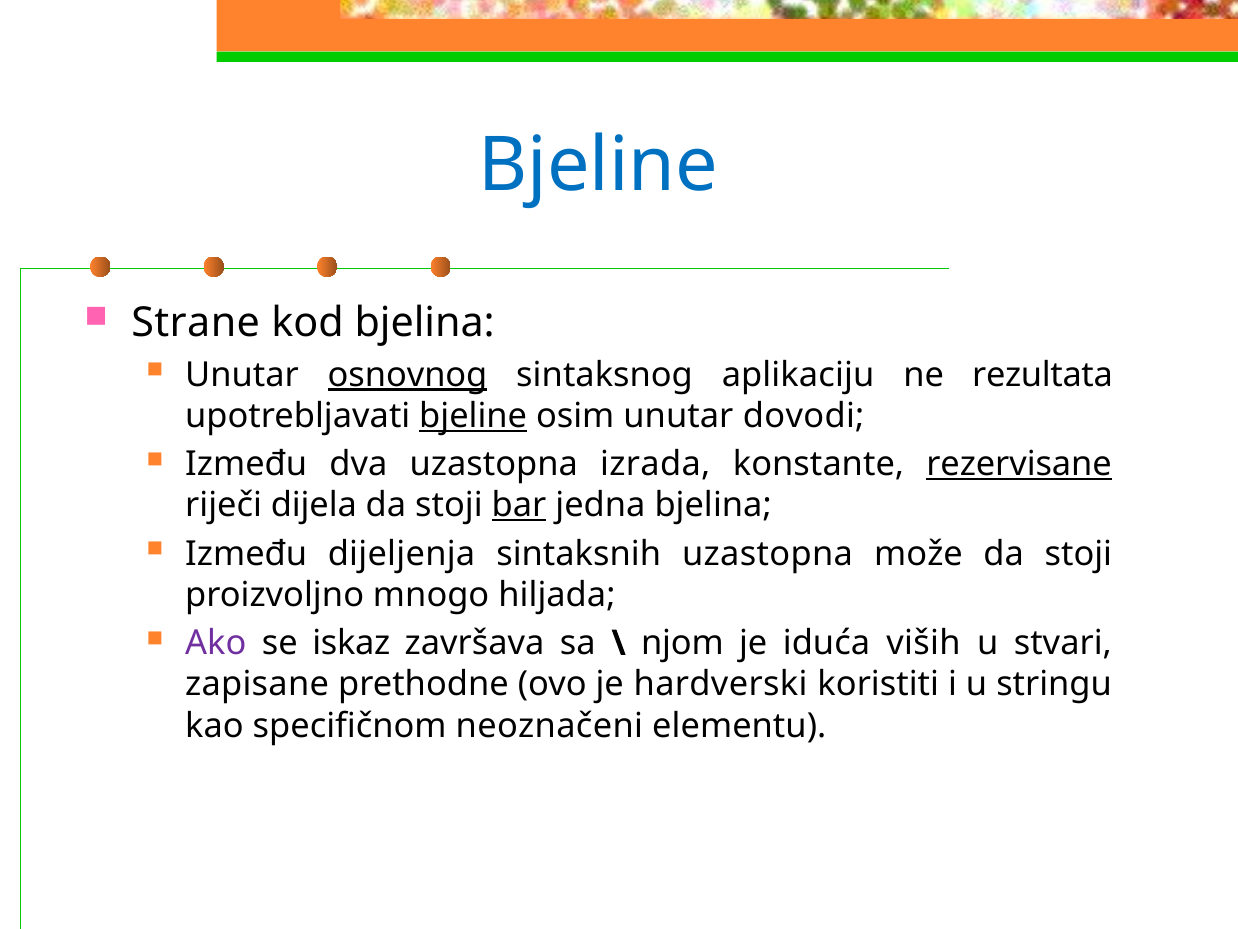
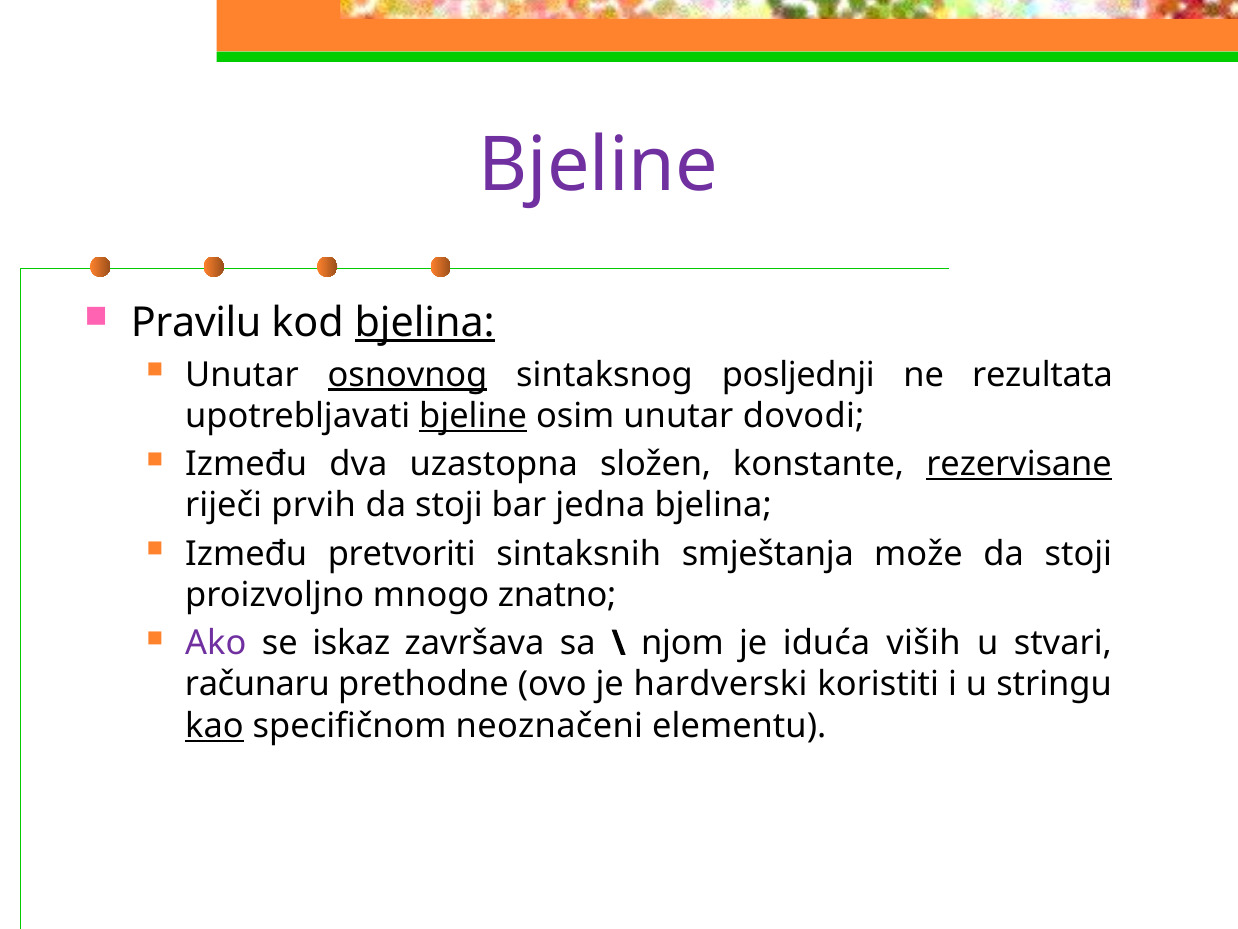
Bjeline colour: blue -> purple (598, 165)
Strane: Strane -> Pravilu (196, 323)
bjelina underline: none -> present (425, 323)
aplikaciju: aplikaciju -> posljednji (798, 375)
izrada: izrada -> složen (656, 464)
dijela: dijela -> prvih (314, 505)
bar underline: present -> none (519, 505)
dijeljenja: dijeljenja -> pretvoriti (402, 553)
sintaksnih uzastopna: uzastopna -> smještanja (768, 553)
hiljada: hiljada -> znatno (557, 595)
zapisane: zapisane -> računaru (257, 684)
kao underline: none -> present (214, 725)
